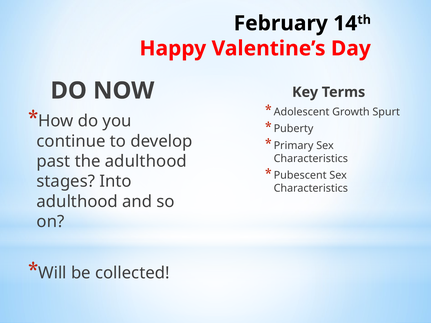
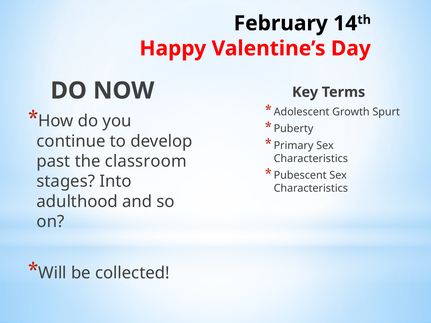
the adulthood: adulthood -> classroom (146, 161)
